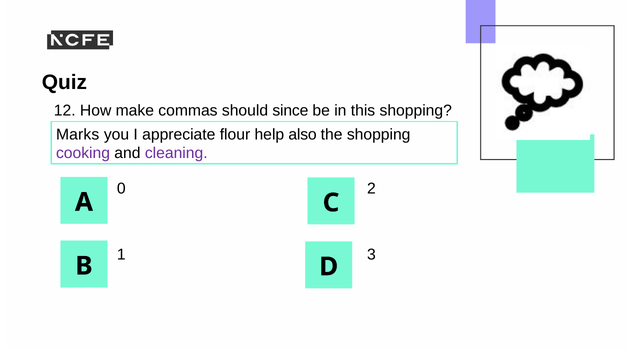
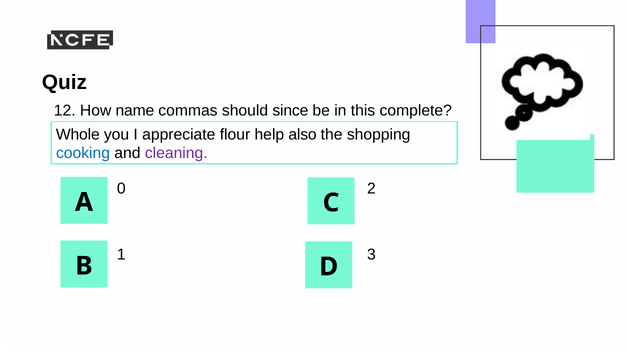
make: make -> name (135, 111)
this shopping: shopping -> complete (416, 111)
Marks: Marks -> Whole (78, 135)
cooking colour: purple -> blue (83, 153)
